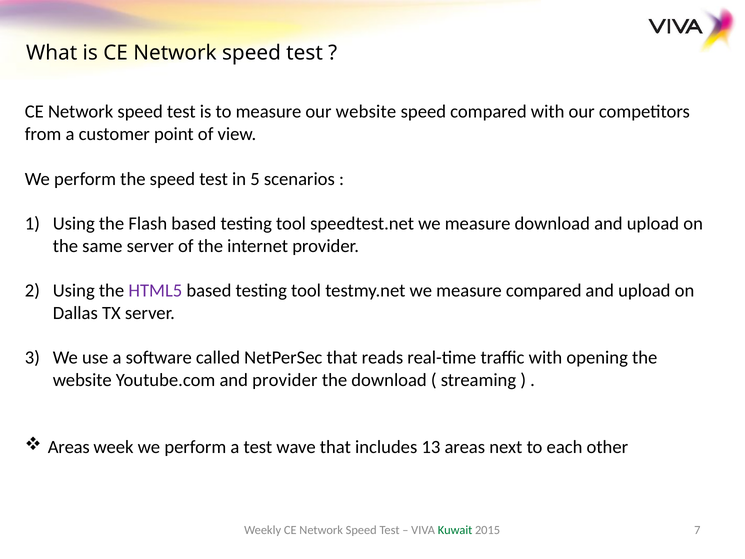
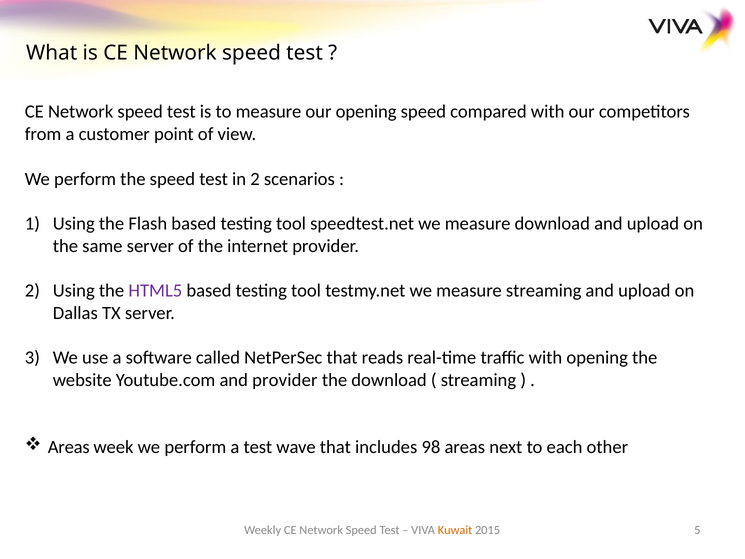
our website: website -> opening (366, 112)
in 5: 5 -> 2 (255, 179)
measure compared: compared -> streaming (544, 291)
13: 13 -> 98 (431, 447)
Kuwait colour: green -> orange (455, 530)
7: 7 -> 5 (697, 530)
